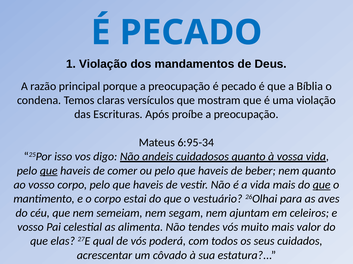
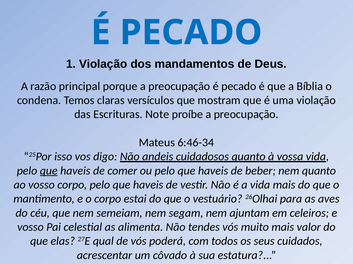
Após: Após -> Note (157, 115)
6:95-34: 6:95-34 -> 6:46-34 (196, 143)
que underline: present -> none (322, 185)
